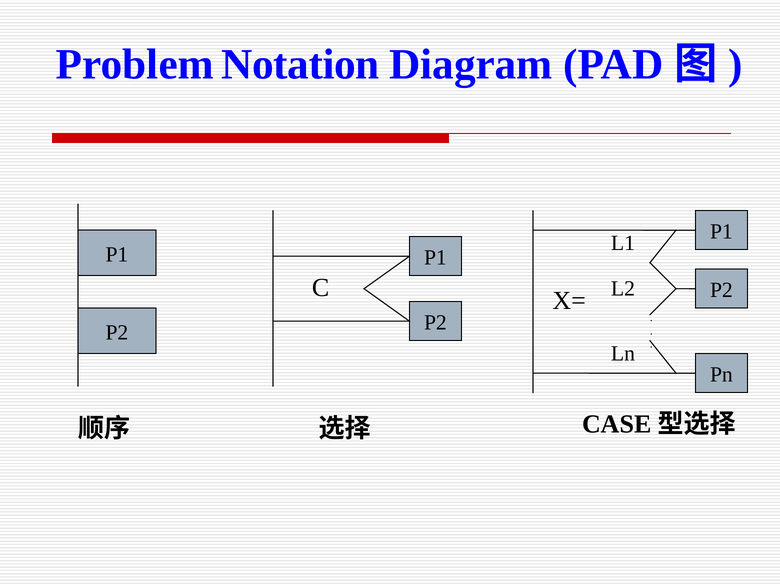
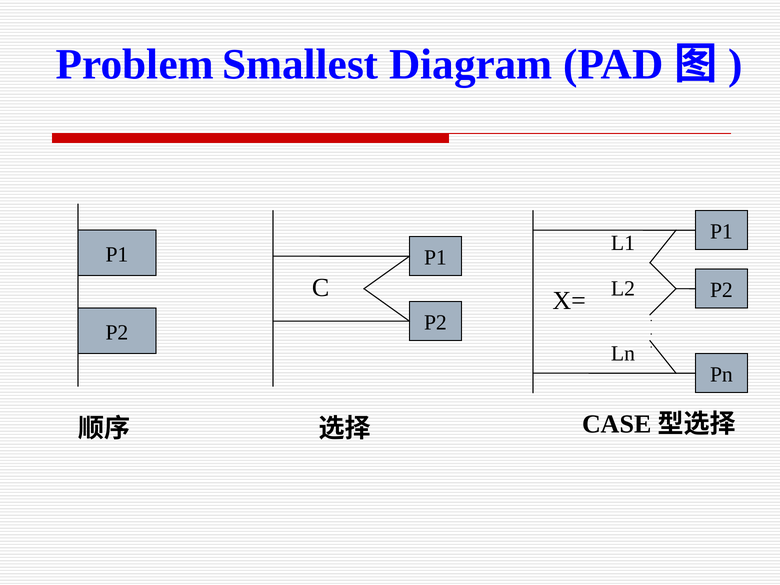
Notation: Notation -> Smallest (300, 64)
